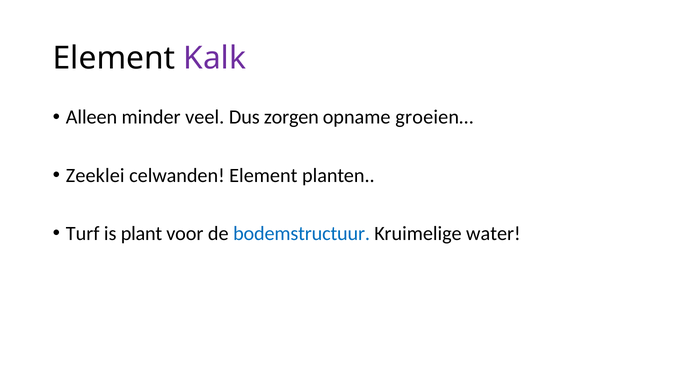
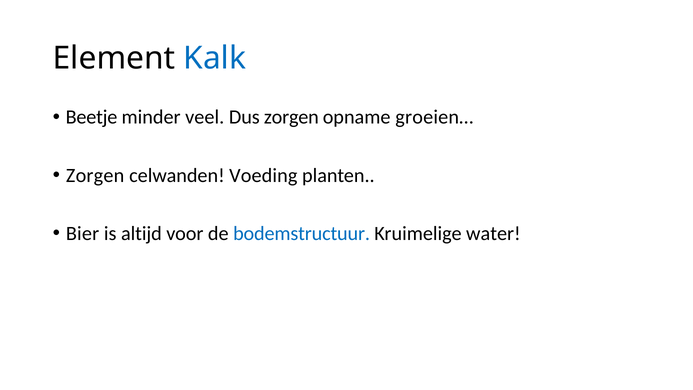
Kalk colour: purple -> blue (215, 58)
Alleen: Alleen -> Beetje (92, 117)
Zeeklei: Zeeklei -> Zorgen (95, 175)
celwanden Element: Element -> Voeding (263, 175)
Turf: Turf -> Bier (83, 233)
plant: plant -> altijd (141, 233)
